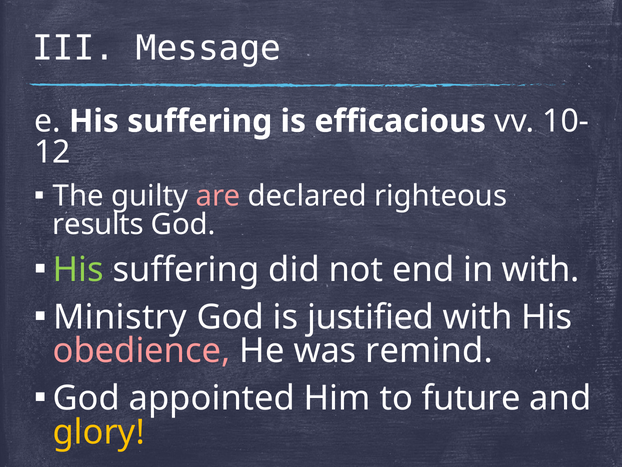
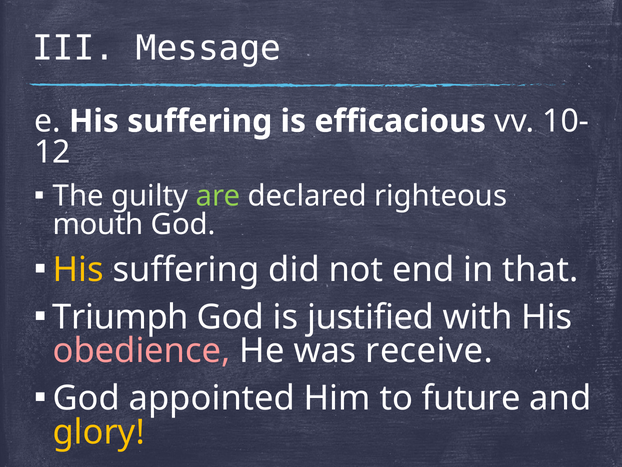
are colour: pink -> light green (218, 196)
results: results -> mouth (98, 225)
His colour: light green -> yellow (78, 269)
in with: with -> that (540, 269)
Ministry: Ministry -> Triumph (121, 317)
remind: remind -> receive (429, 351)
